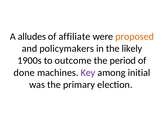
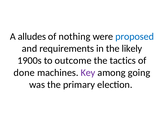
affiliate: affiliate -> nothing (74, 37)
proposed colour: orange -> blue (135, 37)
policymakers: policymakers -> requirements (67, 49)
period: period -> tactics (123, 61)
initial: initial -> going (139, 73)
